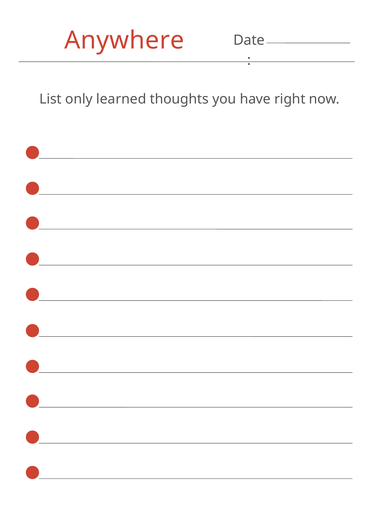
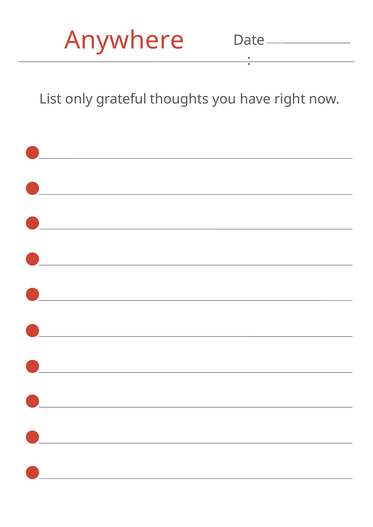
learned: learned -> grateful (121, 99)
